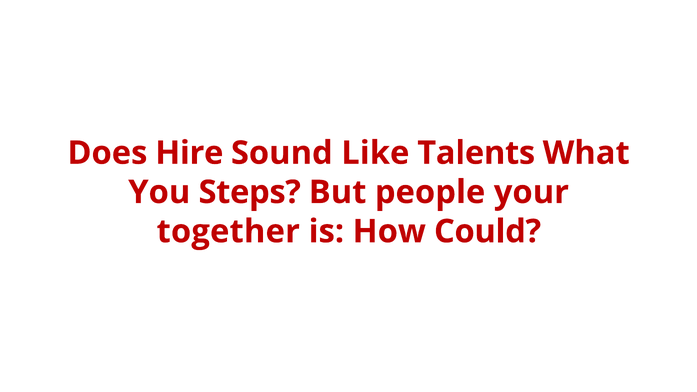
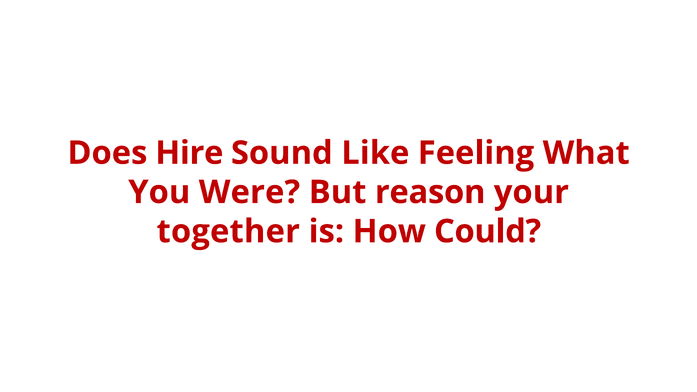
Talents: Talents -> Feeling (476, 153)
Steps: Steps -> Were (249, 192)
people: people -> reason (430, 192)
